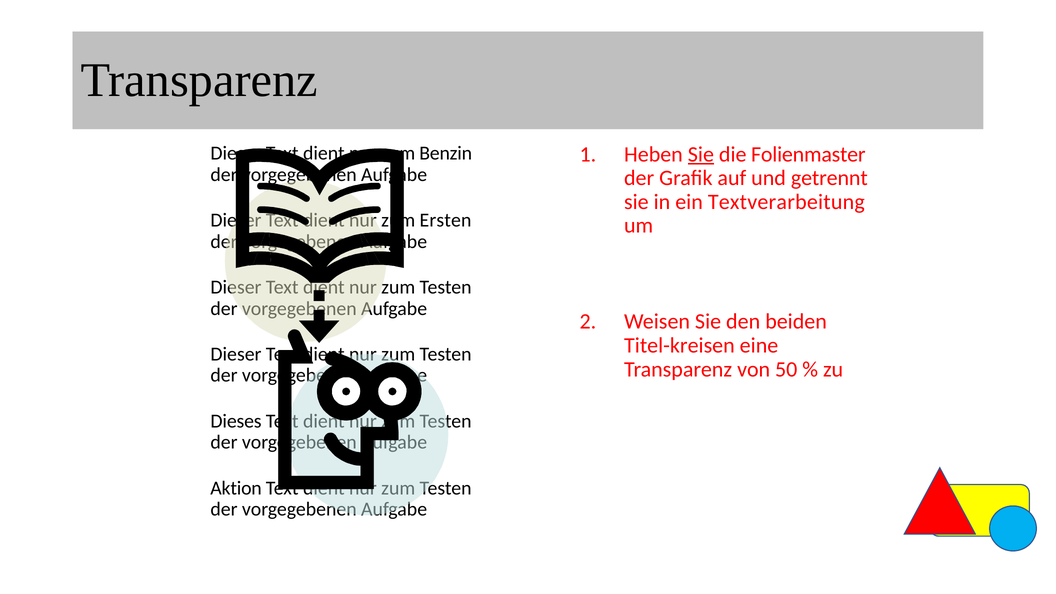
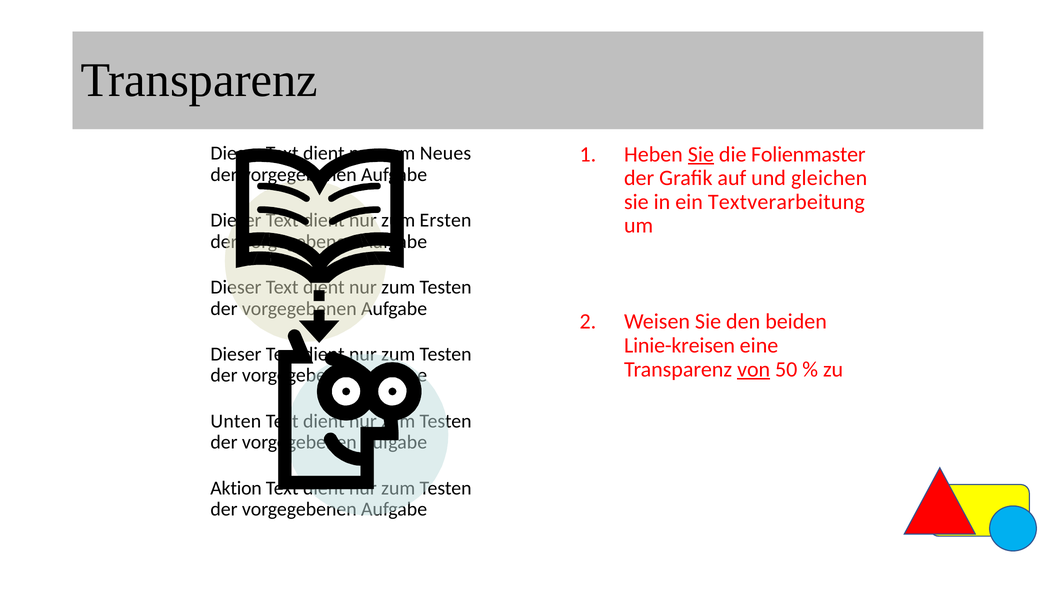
Benzin: Benzin -> Neues (445, 153)
getrennt: getrennt -> gleichen (829, 178)
Titel-kreisen: Titel-kreisen -> Linie-kreisen (680, 345)
von underline: none -> present (754, 369)
Dieses: Dieses -> Unten (236, 421)
